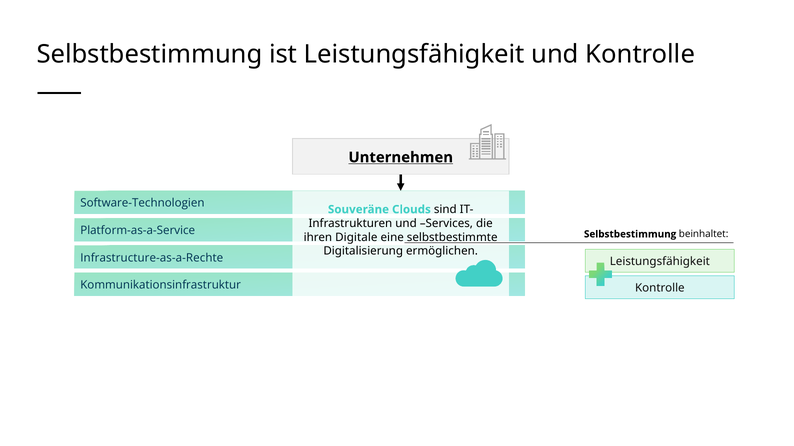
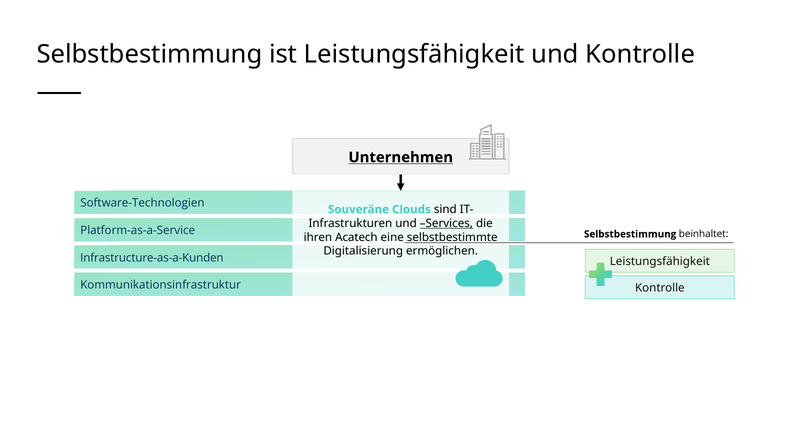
Services underline: none -> present (446, 224)
Digitale: Digitale -> Acatech (356, 238)
Infrastructure-as-a-Rechte: Infrastructure-as-a-Rechte -> Infrastructure-as-a-Kunden (152, 258)
